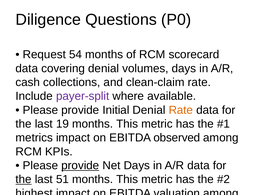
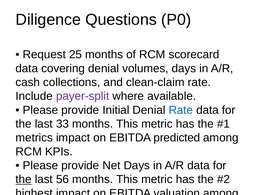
54: 54 -> 25 (75, 55)
Rate colour: orange -> blue (181, 110)
19: 19 -> 33 (62, 124)
observed: observed -> predicted (177, 138)
provide underline: present -> none (80, 165)
51: 51 -> 56 (62, 179)
